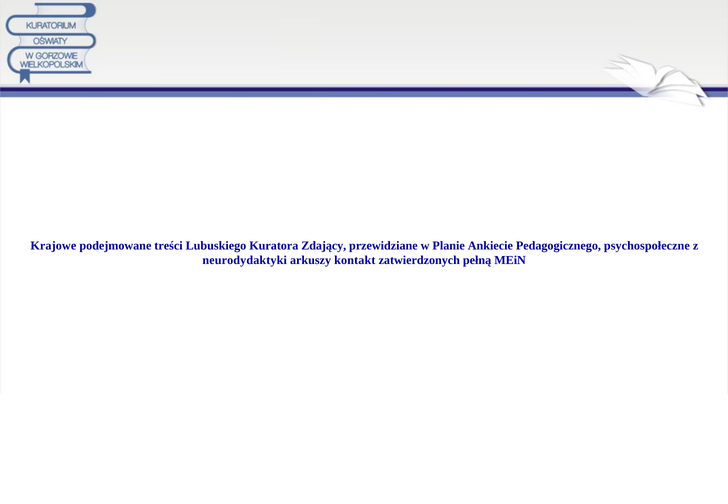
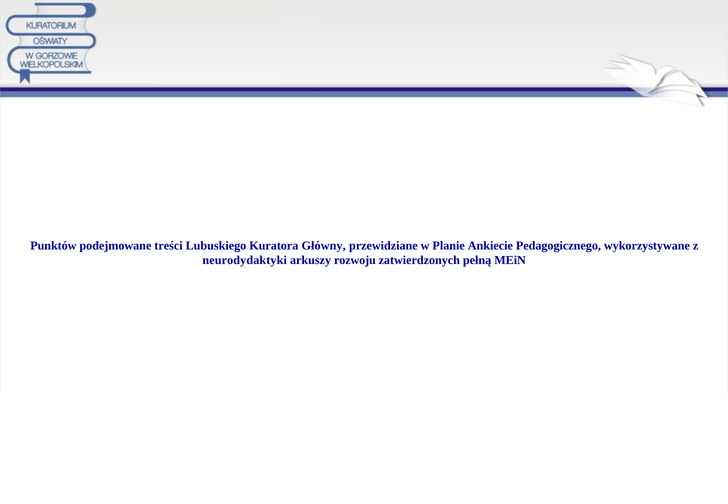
Krajowe: Krajowe -> Punktów (53, 246)
Zdający: Zdający -> Główny (324, 246)
psychospołeczne: psychospołeczne -> wykorzystywane (647, 246)
kontakt: kontakt -> rozwoju (355, 260)
